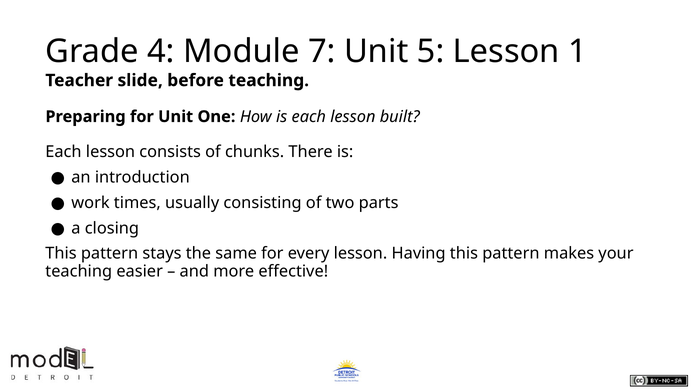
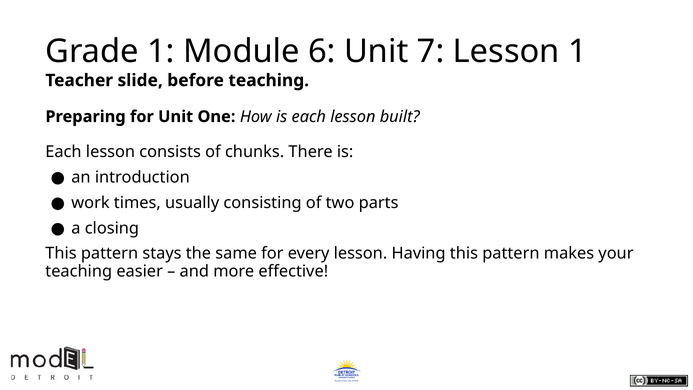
Grade 4: 4 -> 1 (161, 51)
7: 7 -> 6 (322, 51)
5: 5 -> 7 (431, 51)
